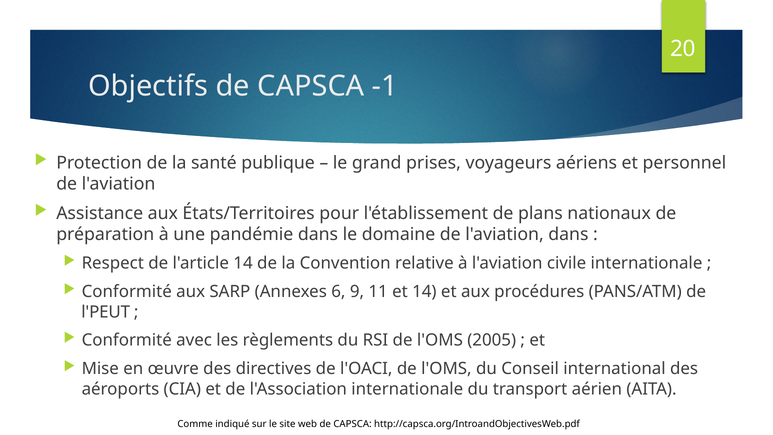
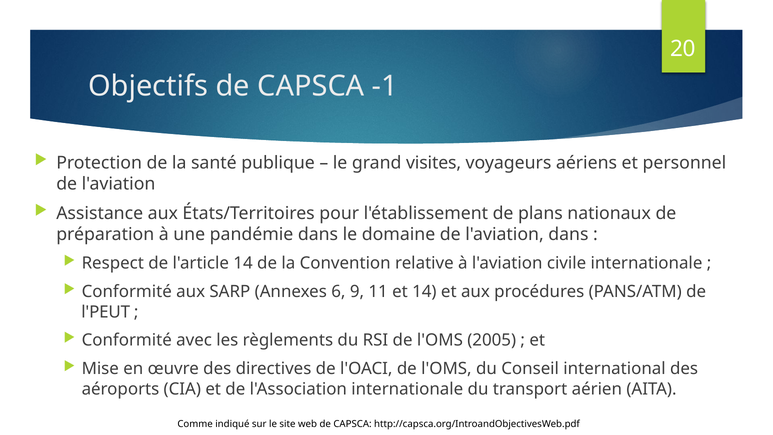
prises: prises -> visites (434, 163)
